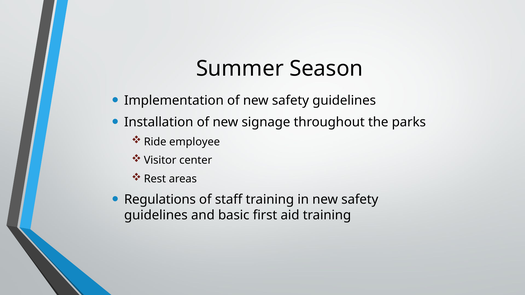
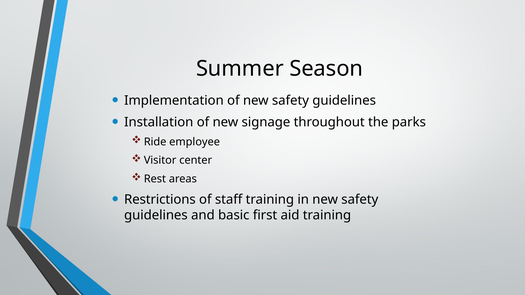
Regulations: Regulations -> Restrictions (160, 200)
